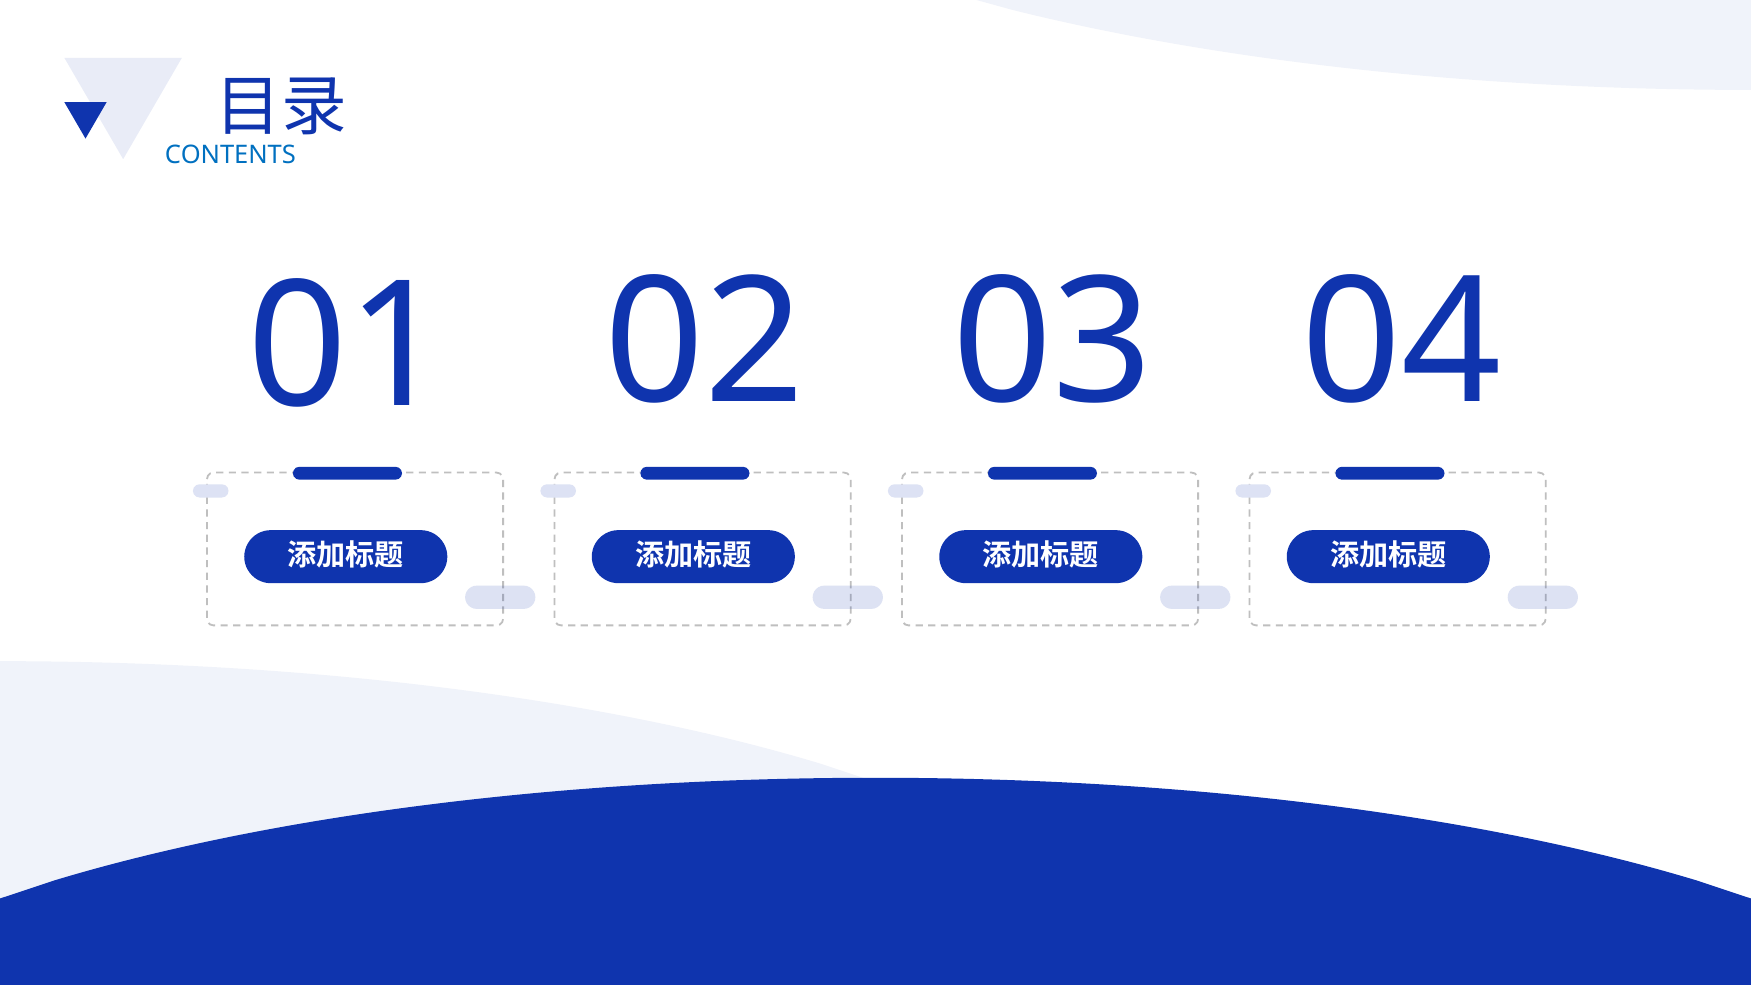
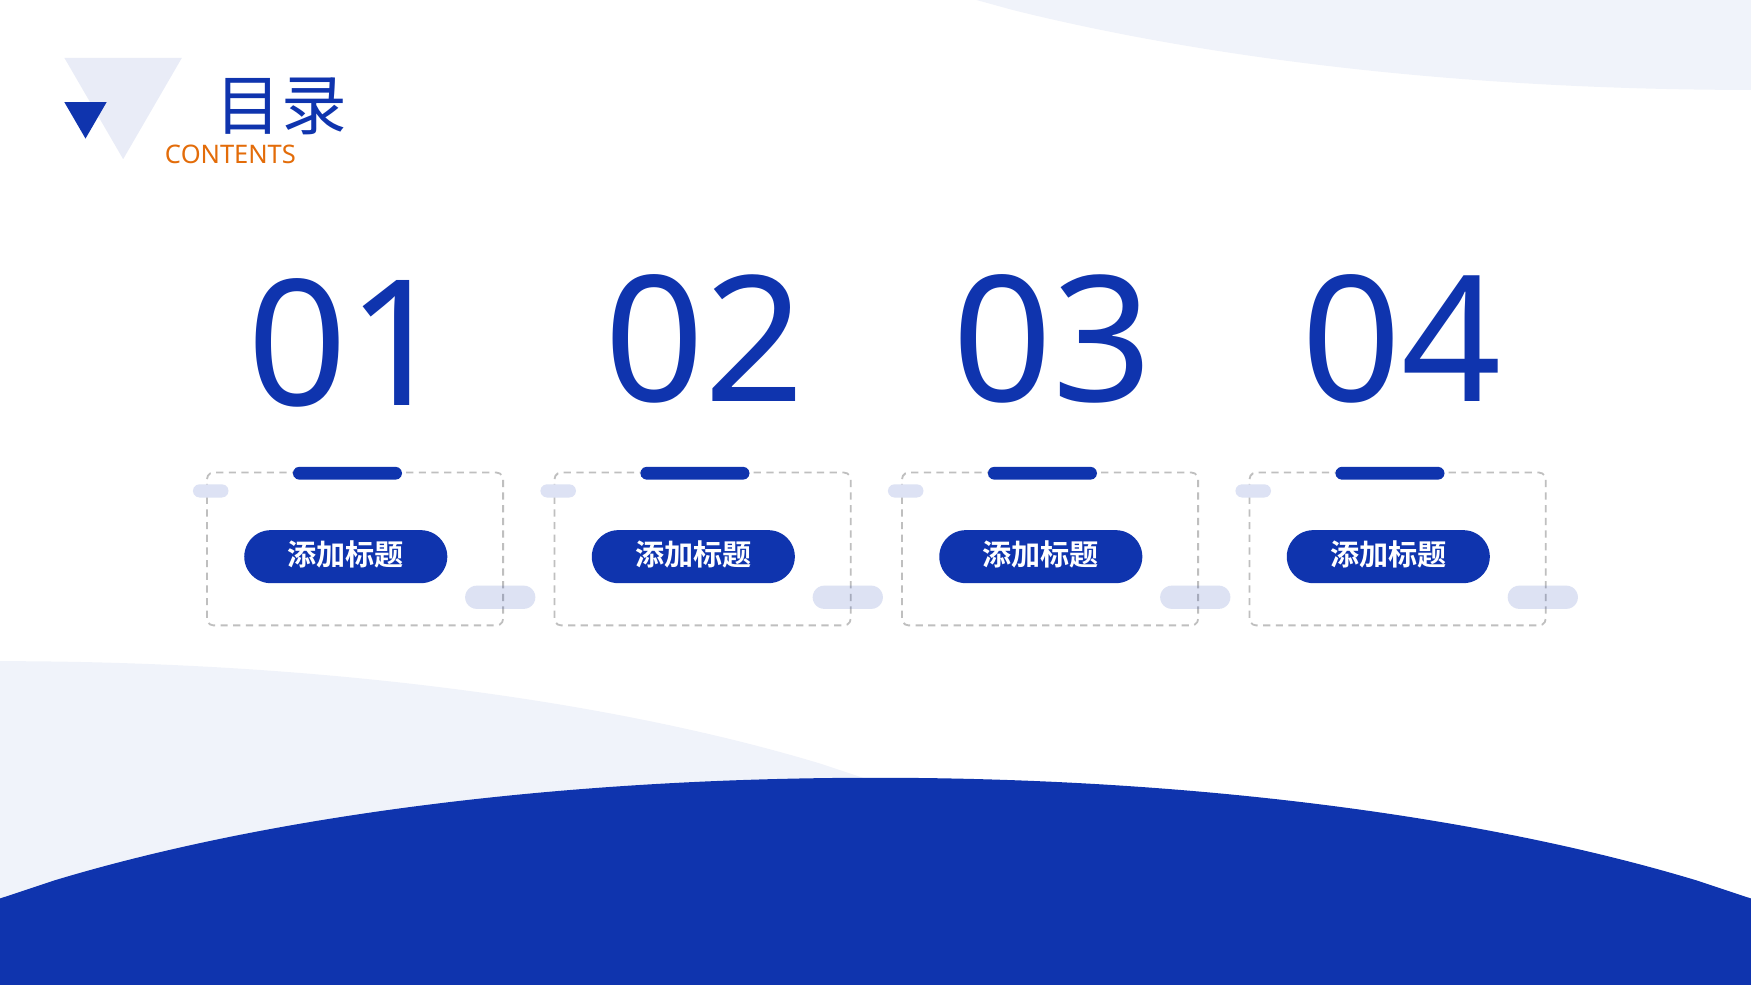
CONTENTS colour: blue -> orange (230, 155)
